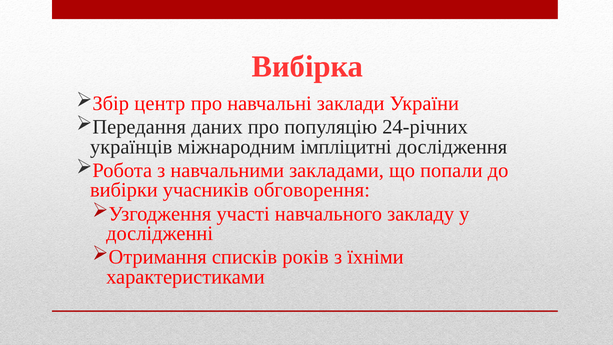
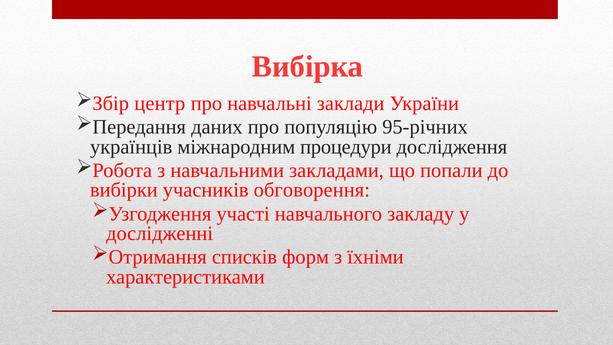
24-річних: 24-річних -> 95-річних (425, 127)
імпліцитні: імпліцитні -> процедури (346, 147)
років: років -> форм (306, 257)
